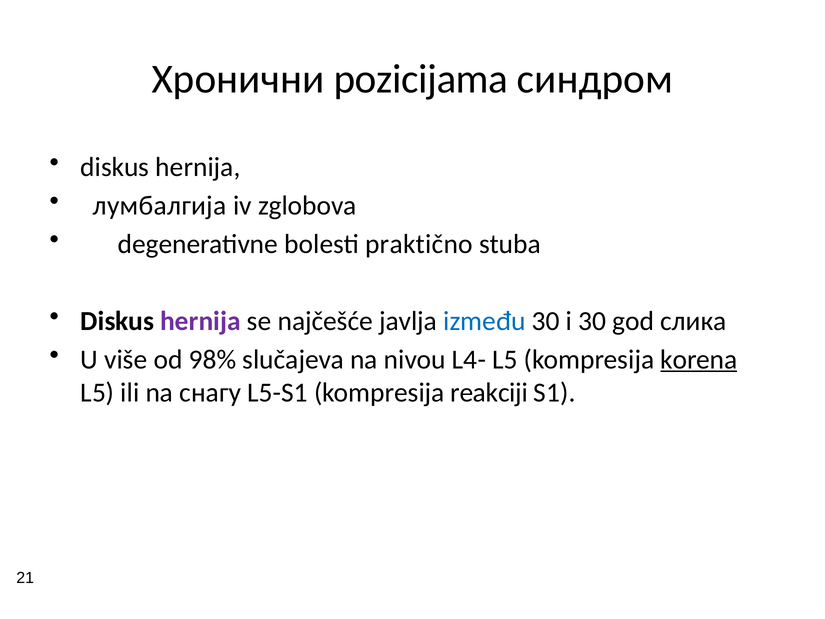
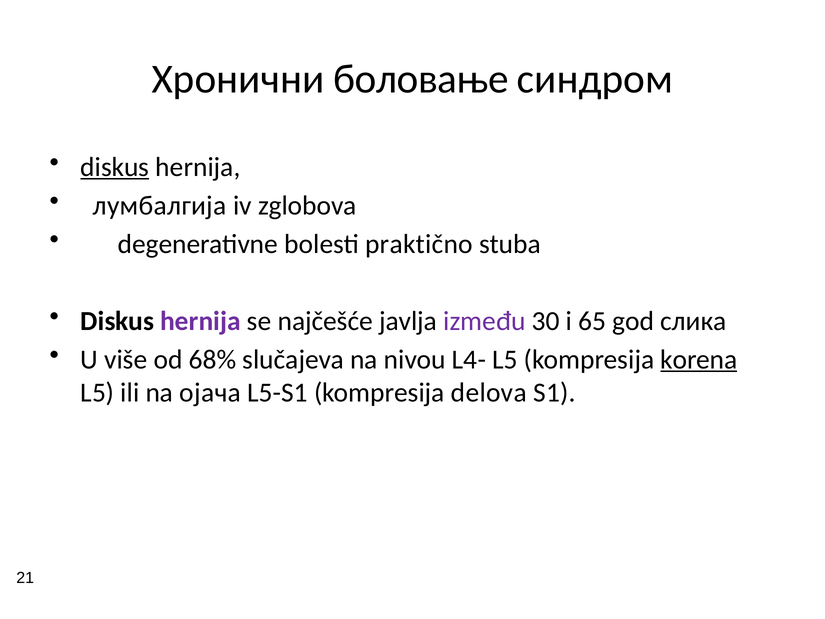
pozicijama: pozicijama -> боловање (421, 79)
diskus underline: none -> present (115, 167)
između colour: blue -> purple (484, 321)
i 30: 30 -> 65 (592, 321)
98%: 98% -> 68% (212, 359)
снагу: снагу -> ојача (210, 392)
reakciji: reakciji -> delova (489, 392)
